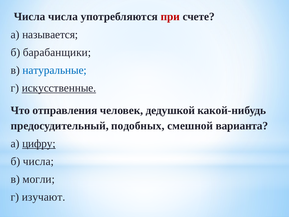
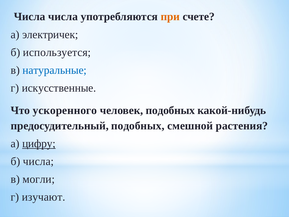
при colour: red -> orange (170, 17)
называется: называется -> электричек (50, 35)
барабанщики: барабанщики -> используется (57, 52)
искусственные underline: present -> none (59, 88)
отправления: отправления -> ускоренного (65, 110)
человек дедушкой: дедушкой -> подобных (170, 110)
варианта: варианта -> растения (242, 126)
